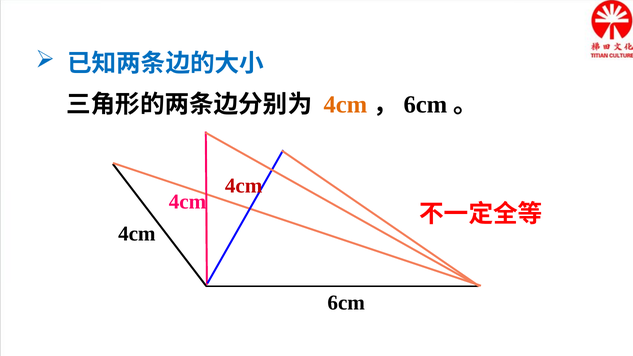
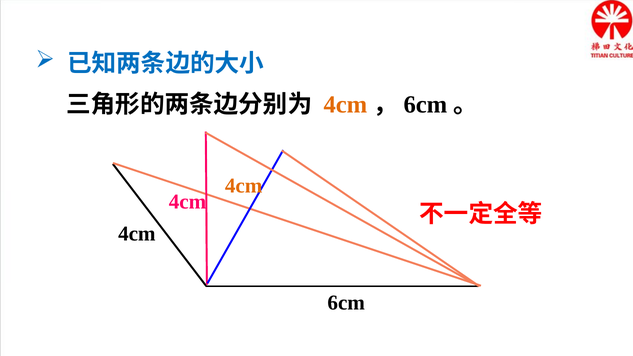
4cm colour: red -> orange (244, 186)
